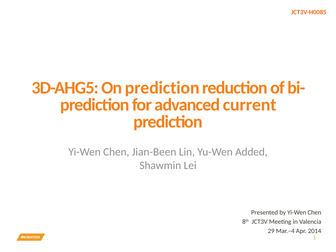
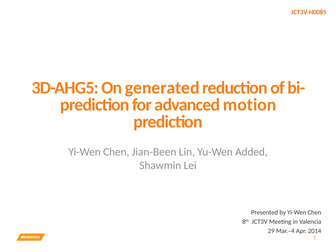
On prediction: prediction -> generated (162, 88)
current: current -> motion (250, 105)
